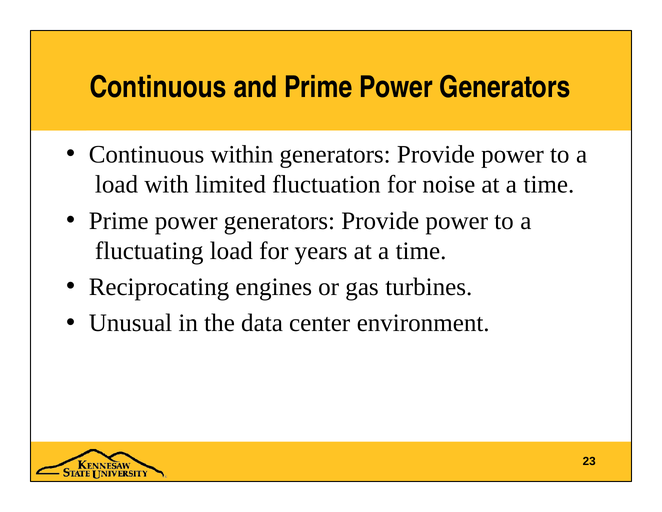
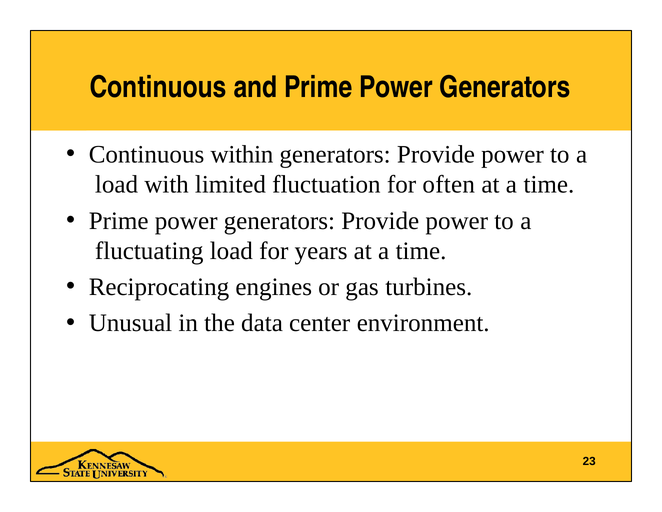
noise: noise -> often (449, 184)
